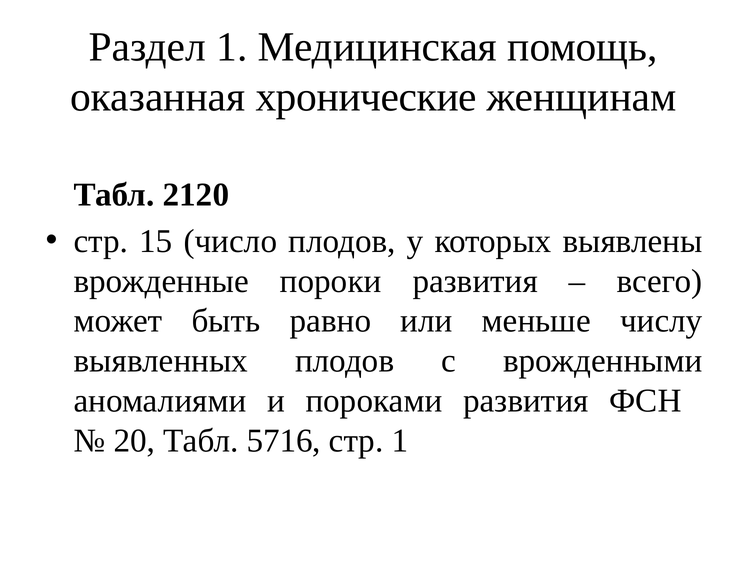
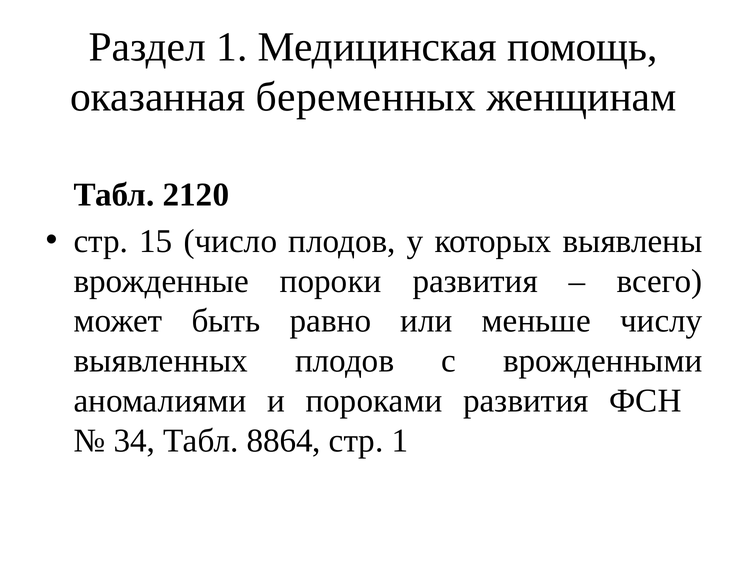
хронические: хронические -> беременных (366, 97)
20: 20 -> 34 (134, 440)
5716: 5716 -> 8864 (284, 440)
